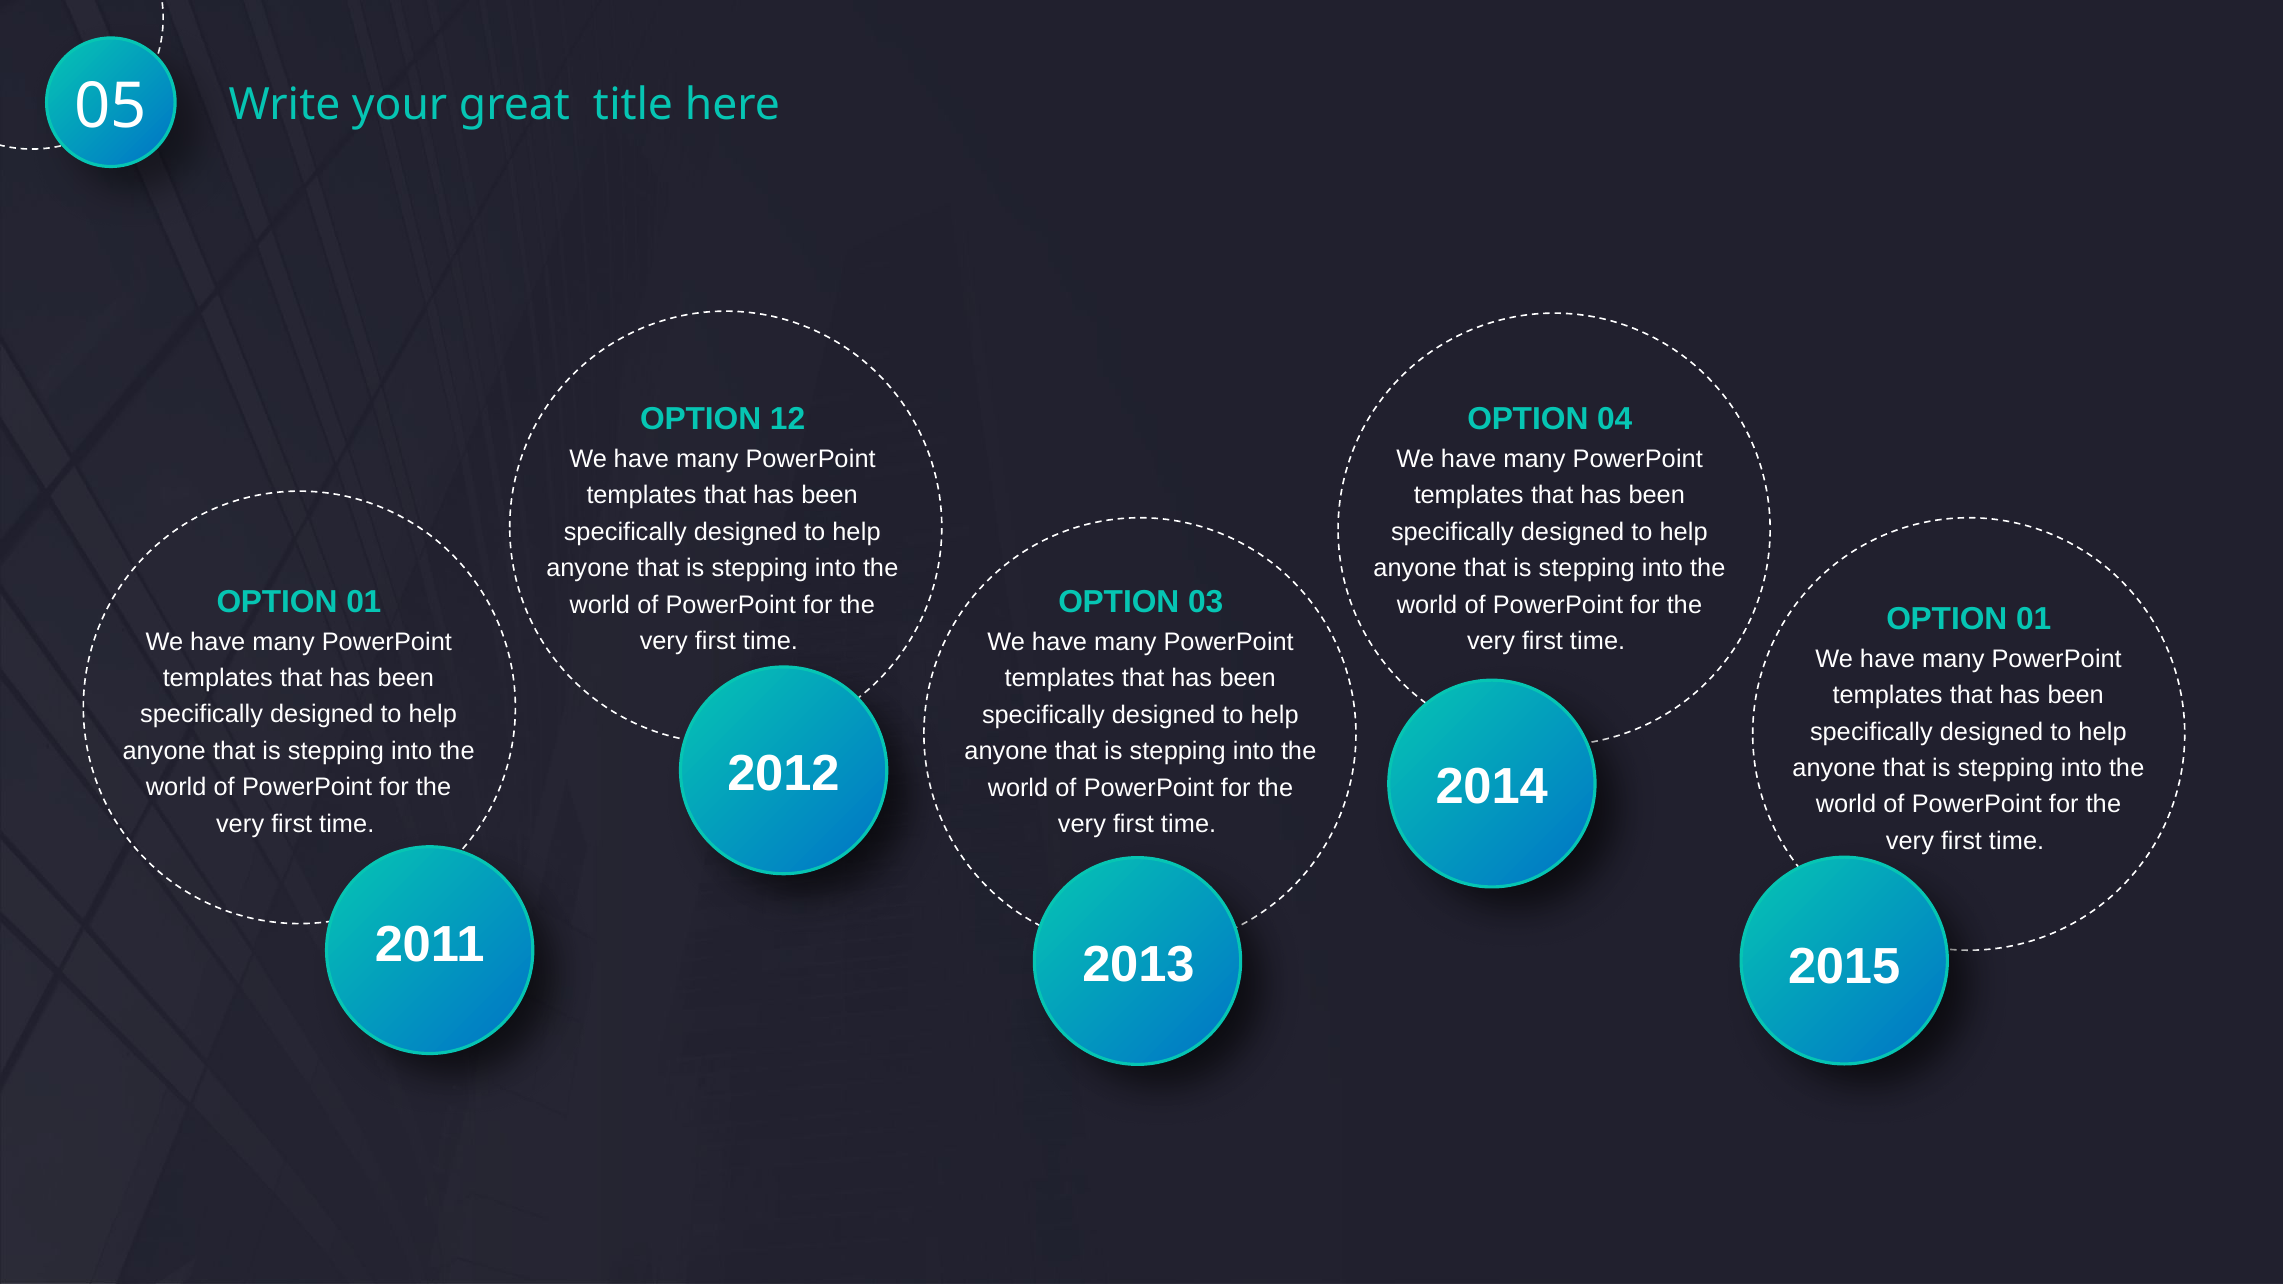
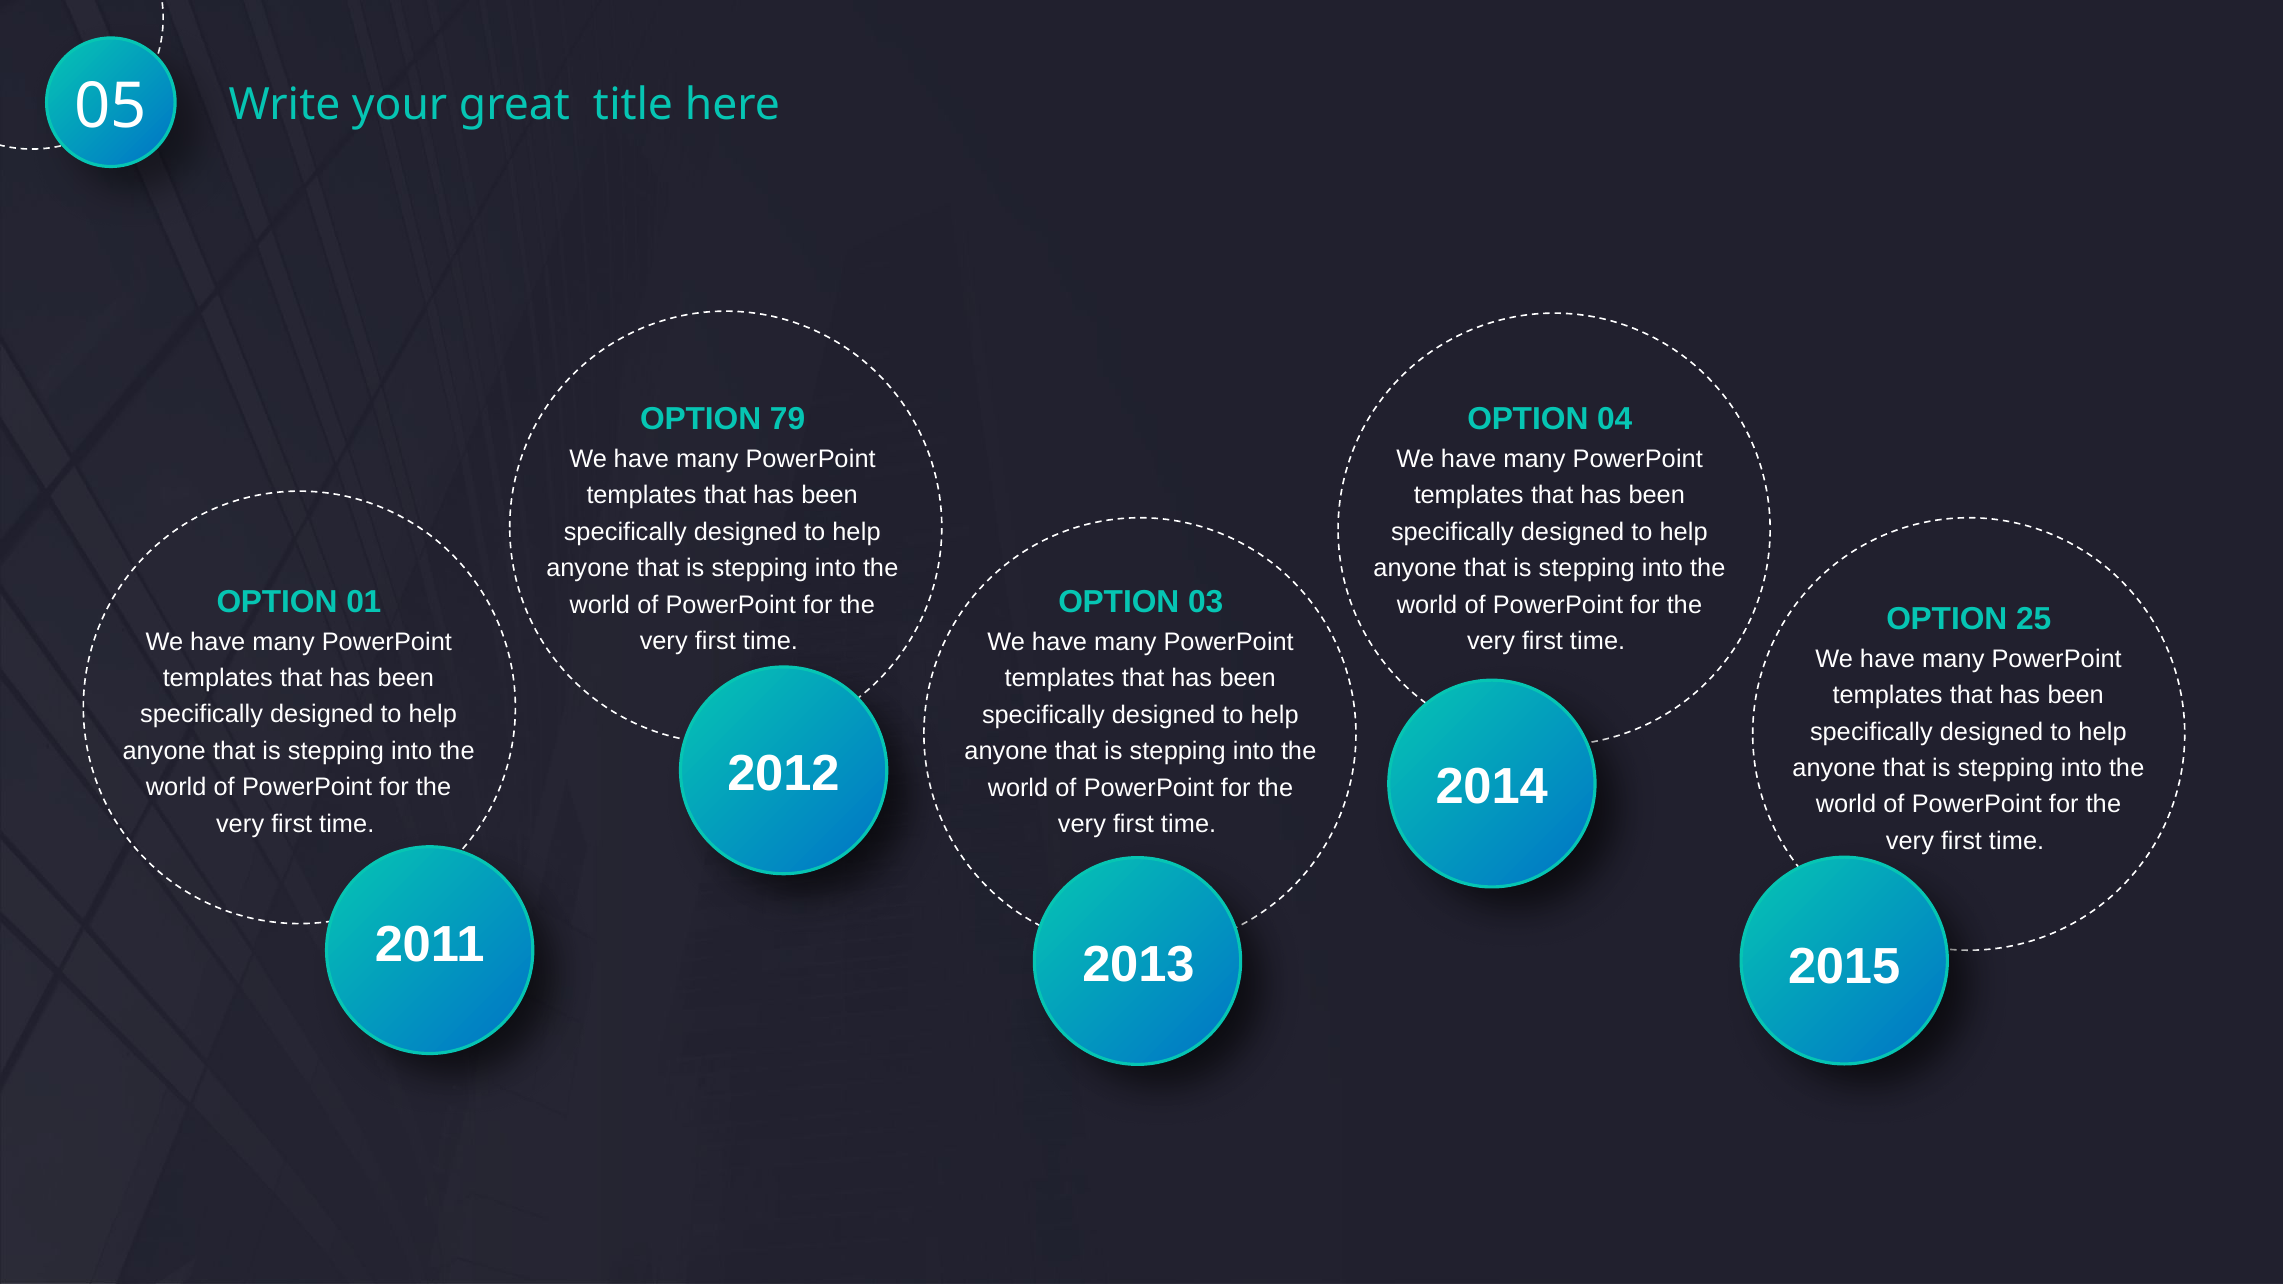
12: 12 -> 79 (788, 419)
01: 01 -> 25 (2034, 619)
